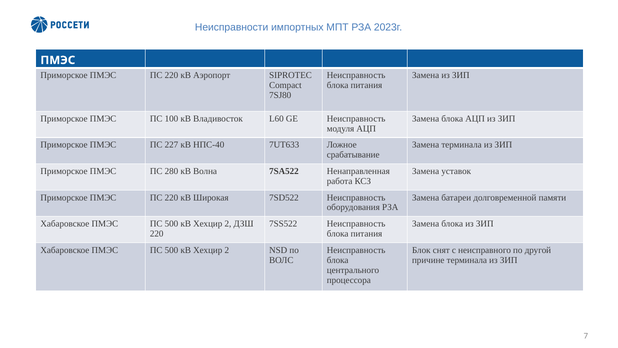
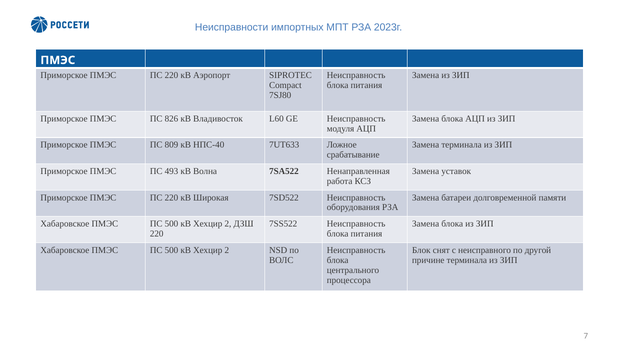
100: 100 -> 826 (171, 118)
227: 227 -> 809 (171, 145)
280: 280 -> 493 (171, 171)
